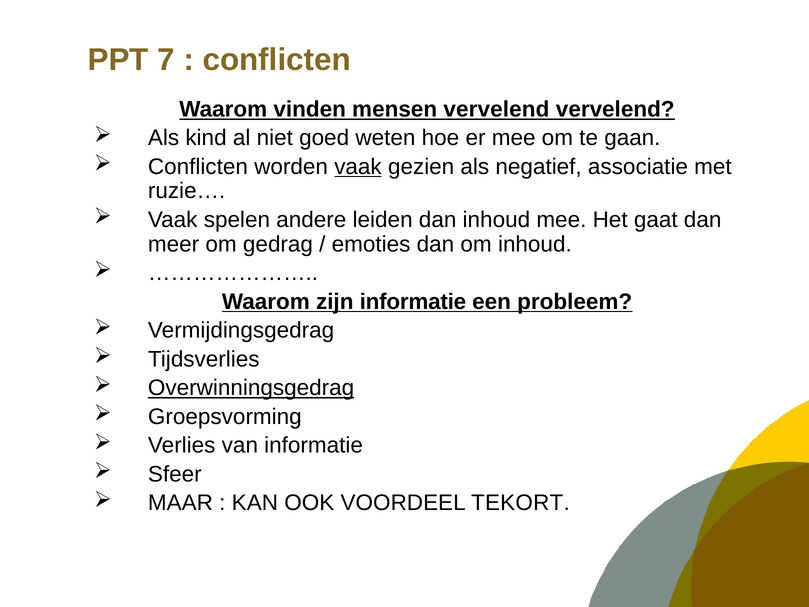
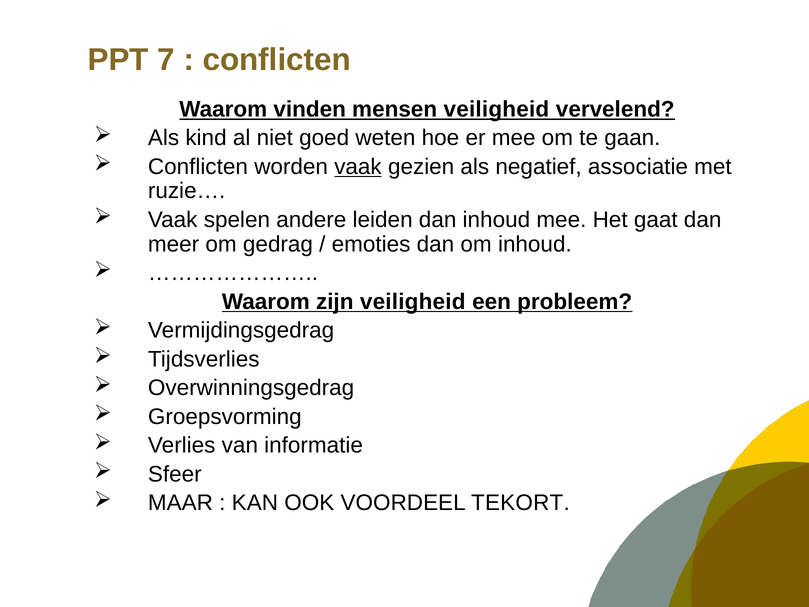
mensen vervelend: vervelend -> veiligheid (496, 109)
zijn informatie: informatie -> veiligheid (413, 302)
Overwinningsgedrag underline: present -> none (251, 388)
